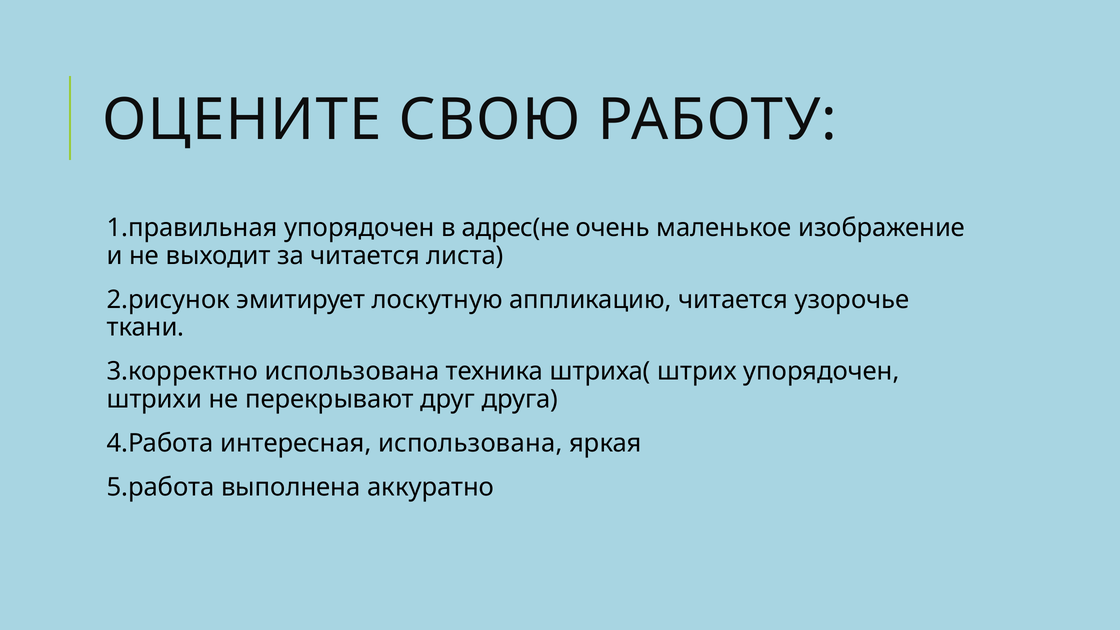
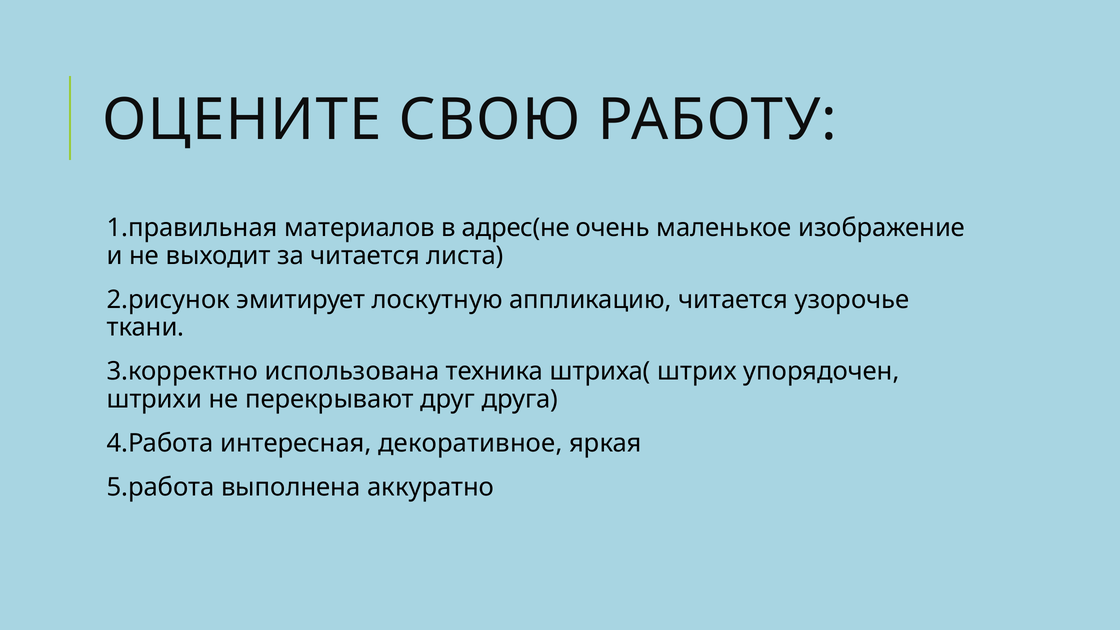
1.правильная упорядочен: упорядочен -> материалов (359, 228)
интересная использована: использована -> декоративное (470, 443)
